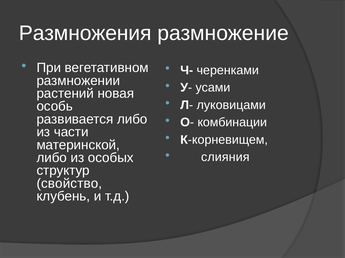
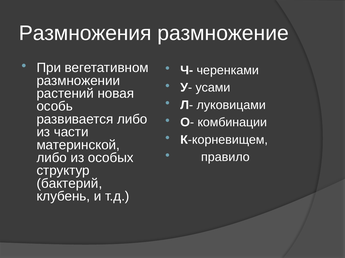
слияния: слияния -> правило (225, 158)
свойство: свойство -> бактерий (69, 184)
